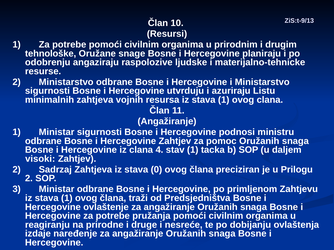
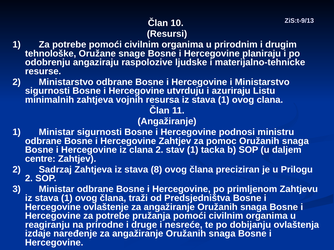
clana 4: 4 -> 2 (159, 150)
visoki: visoki -> centre (40, 159)
0: 0 -> 8 (156, 170)
